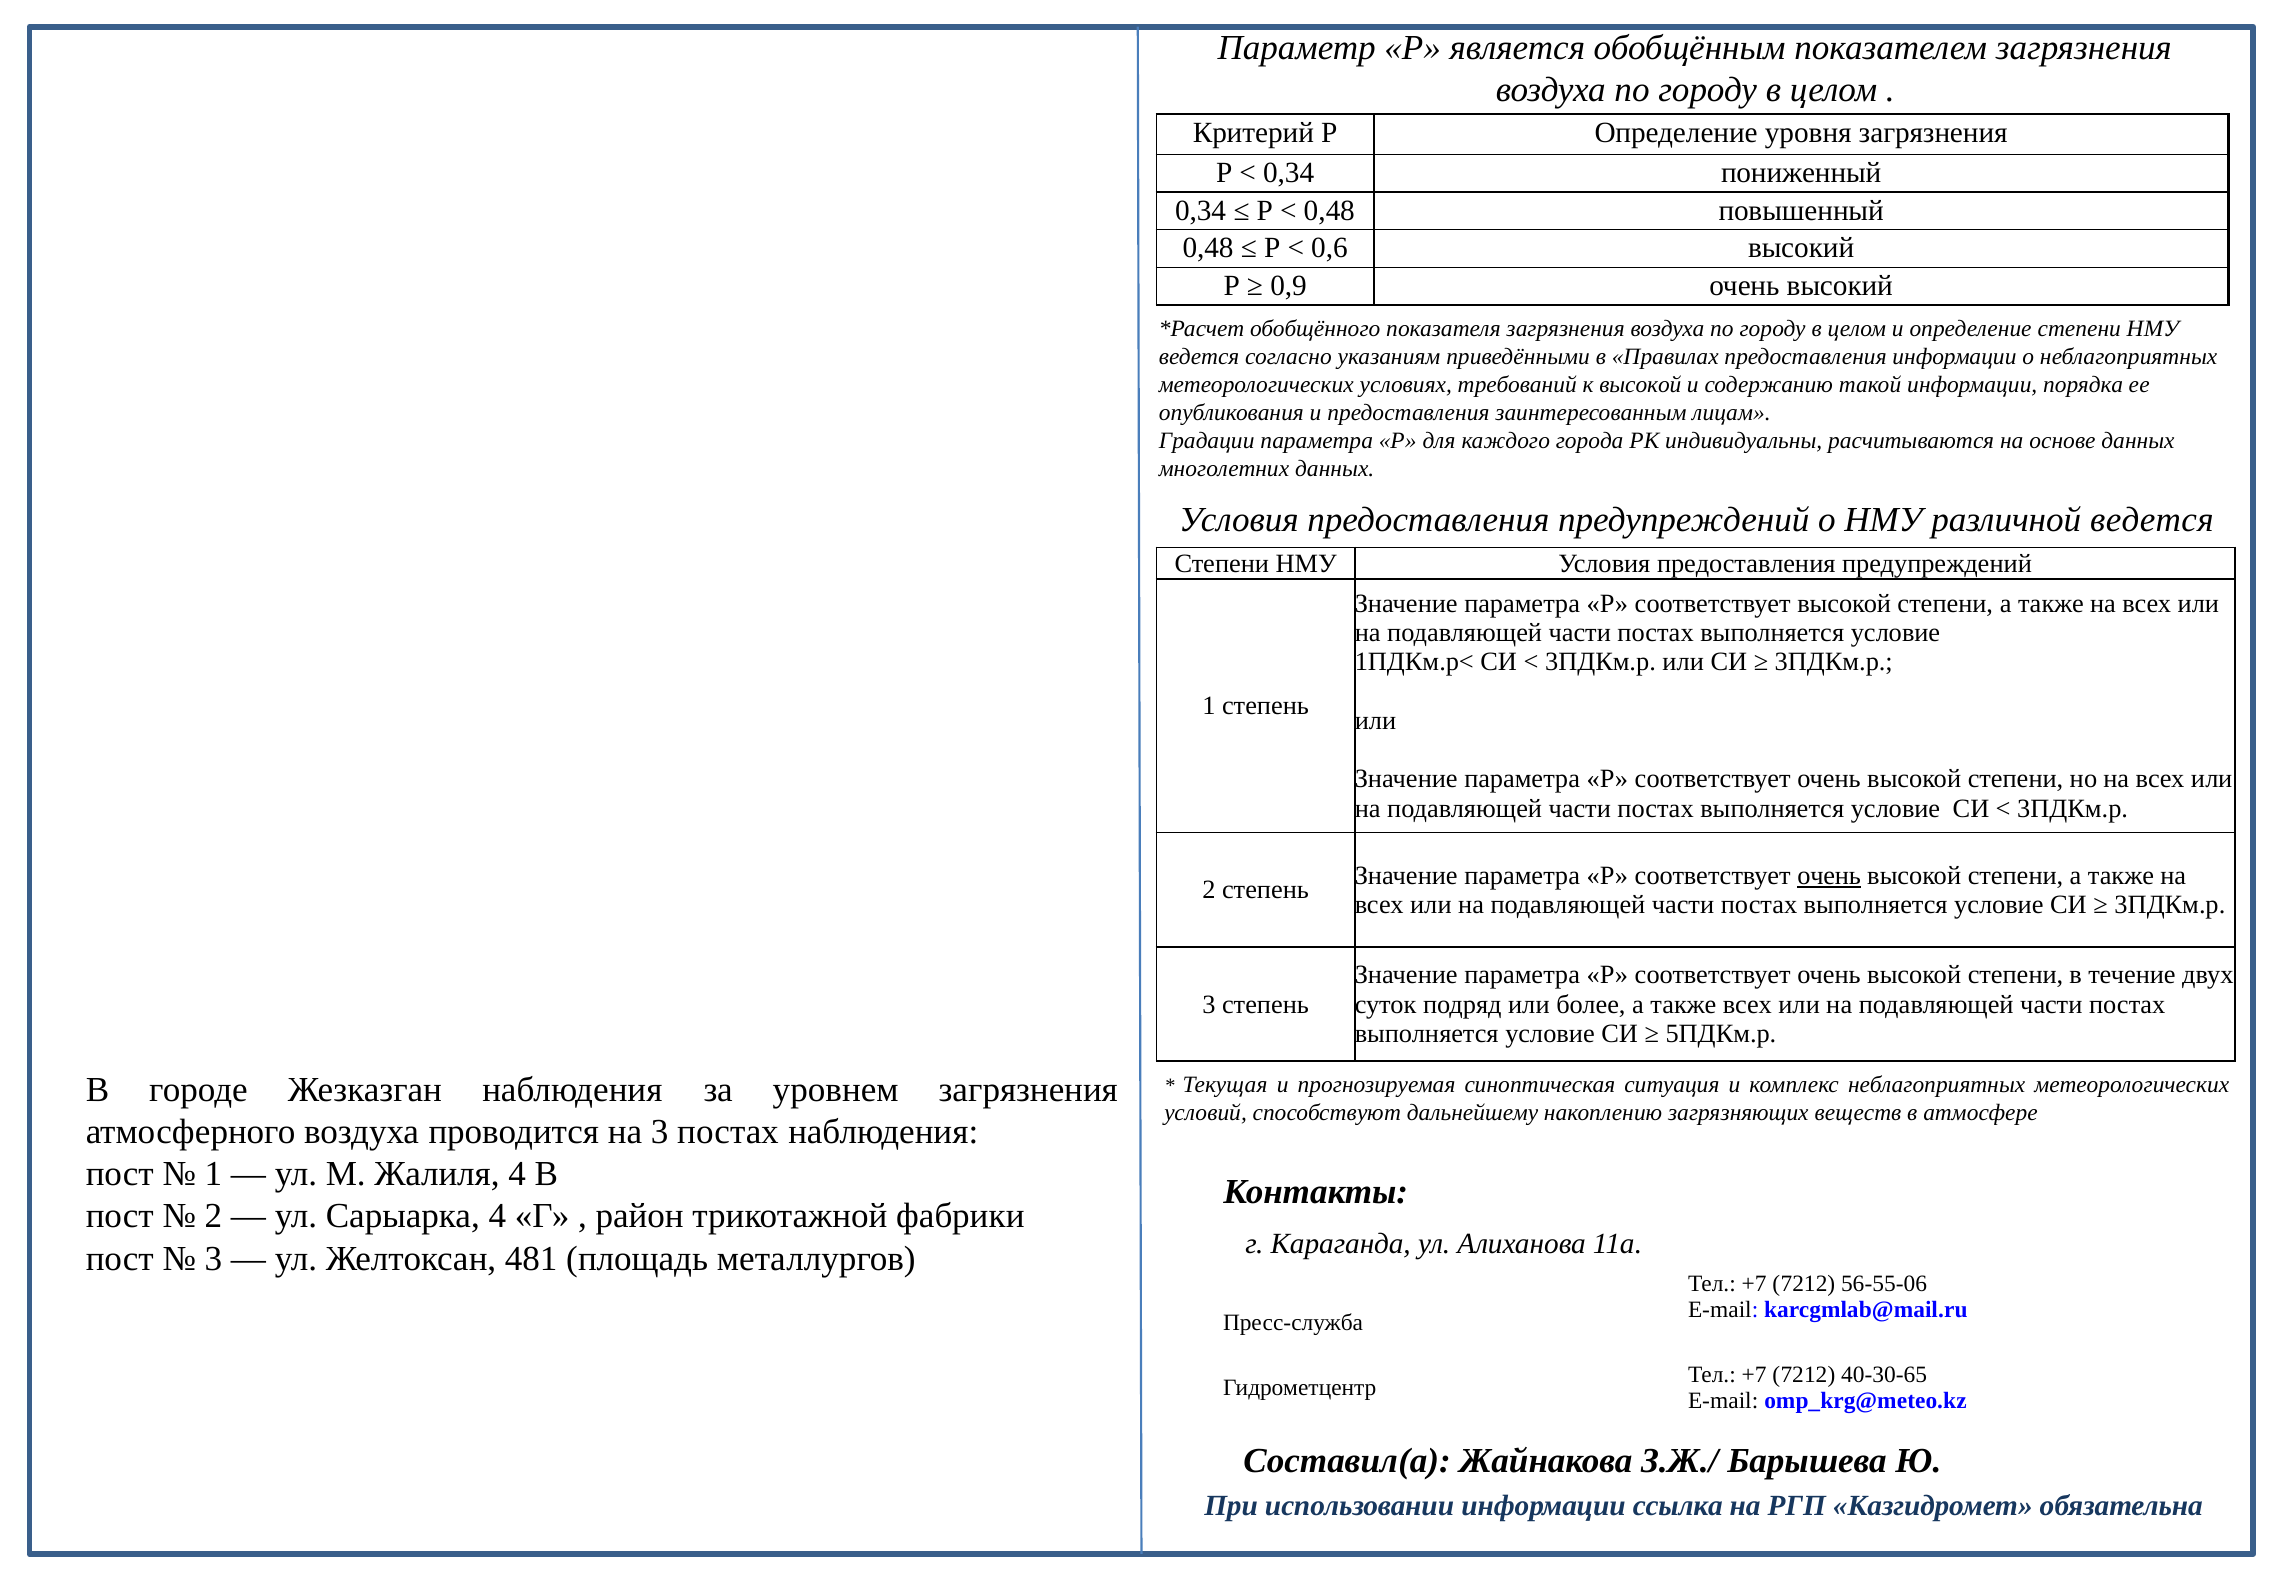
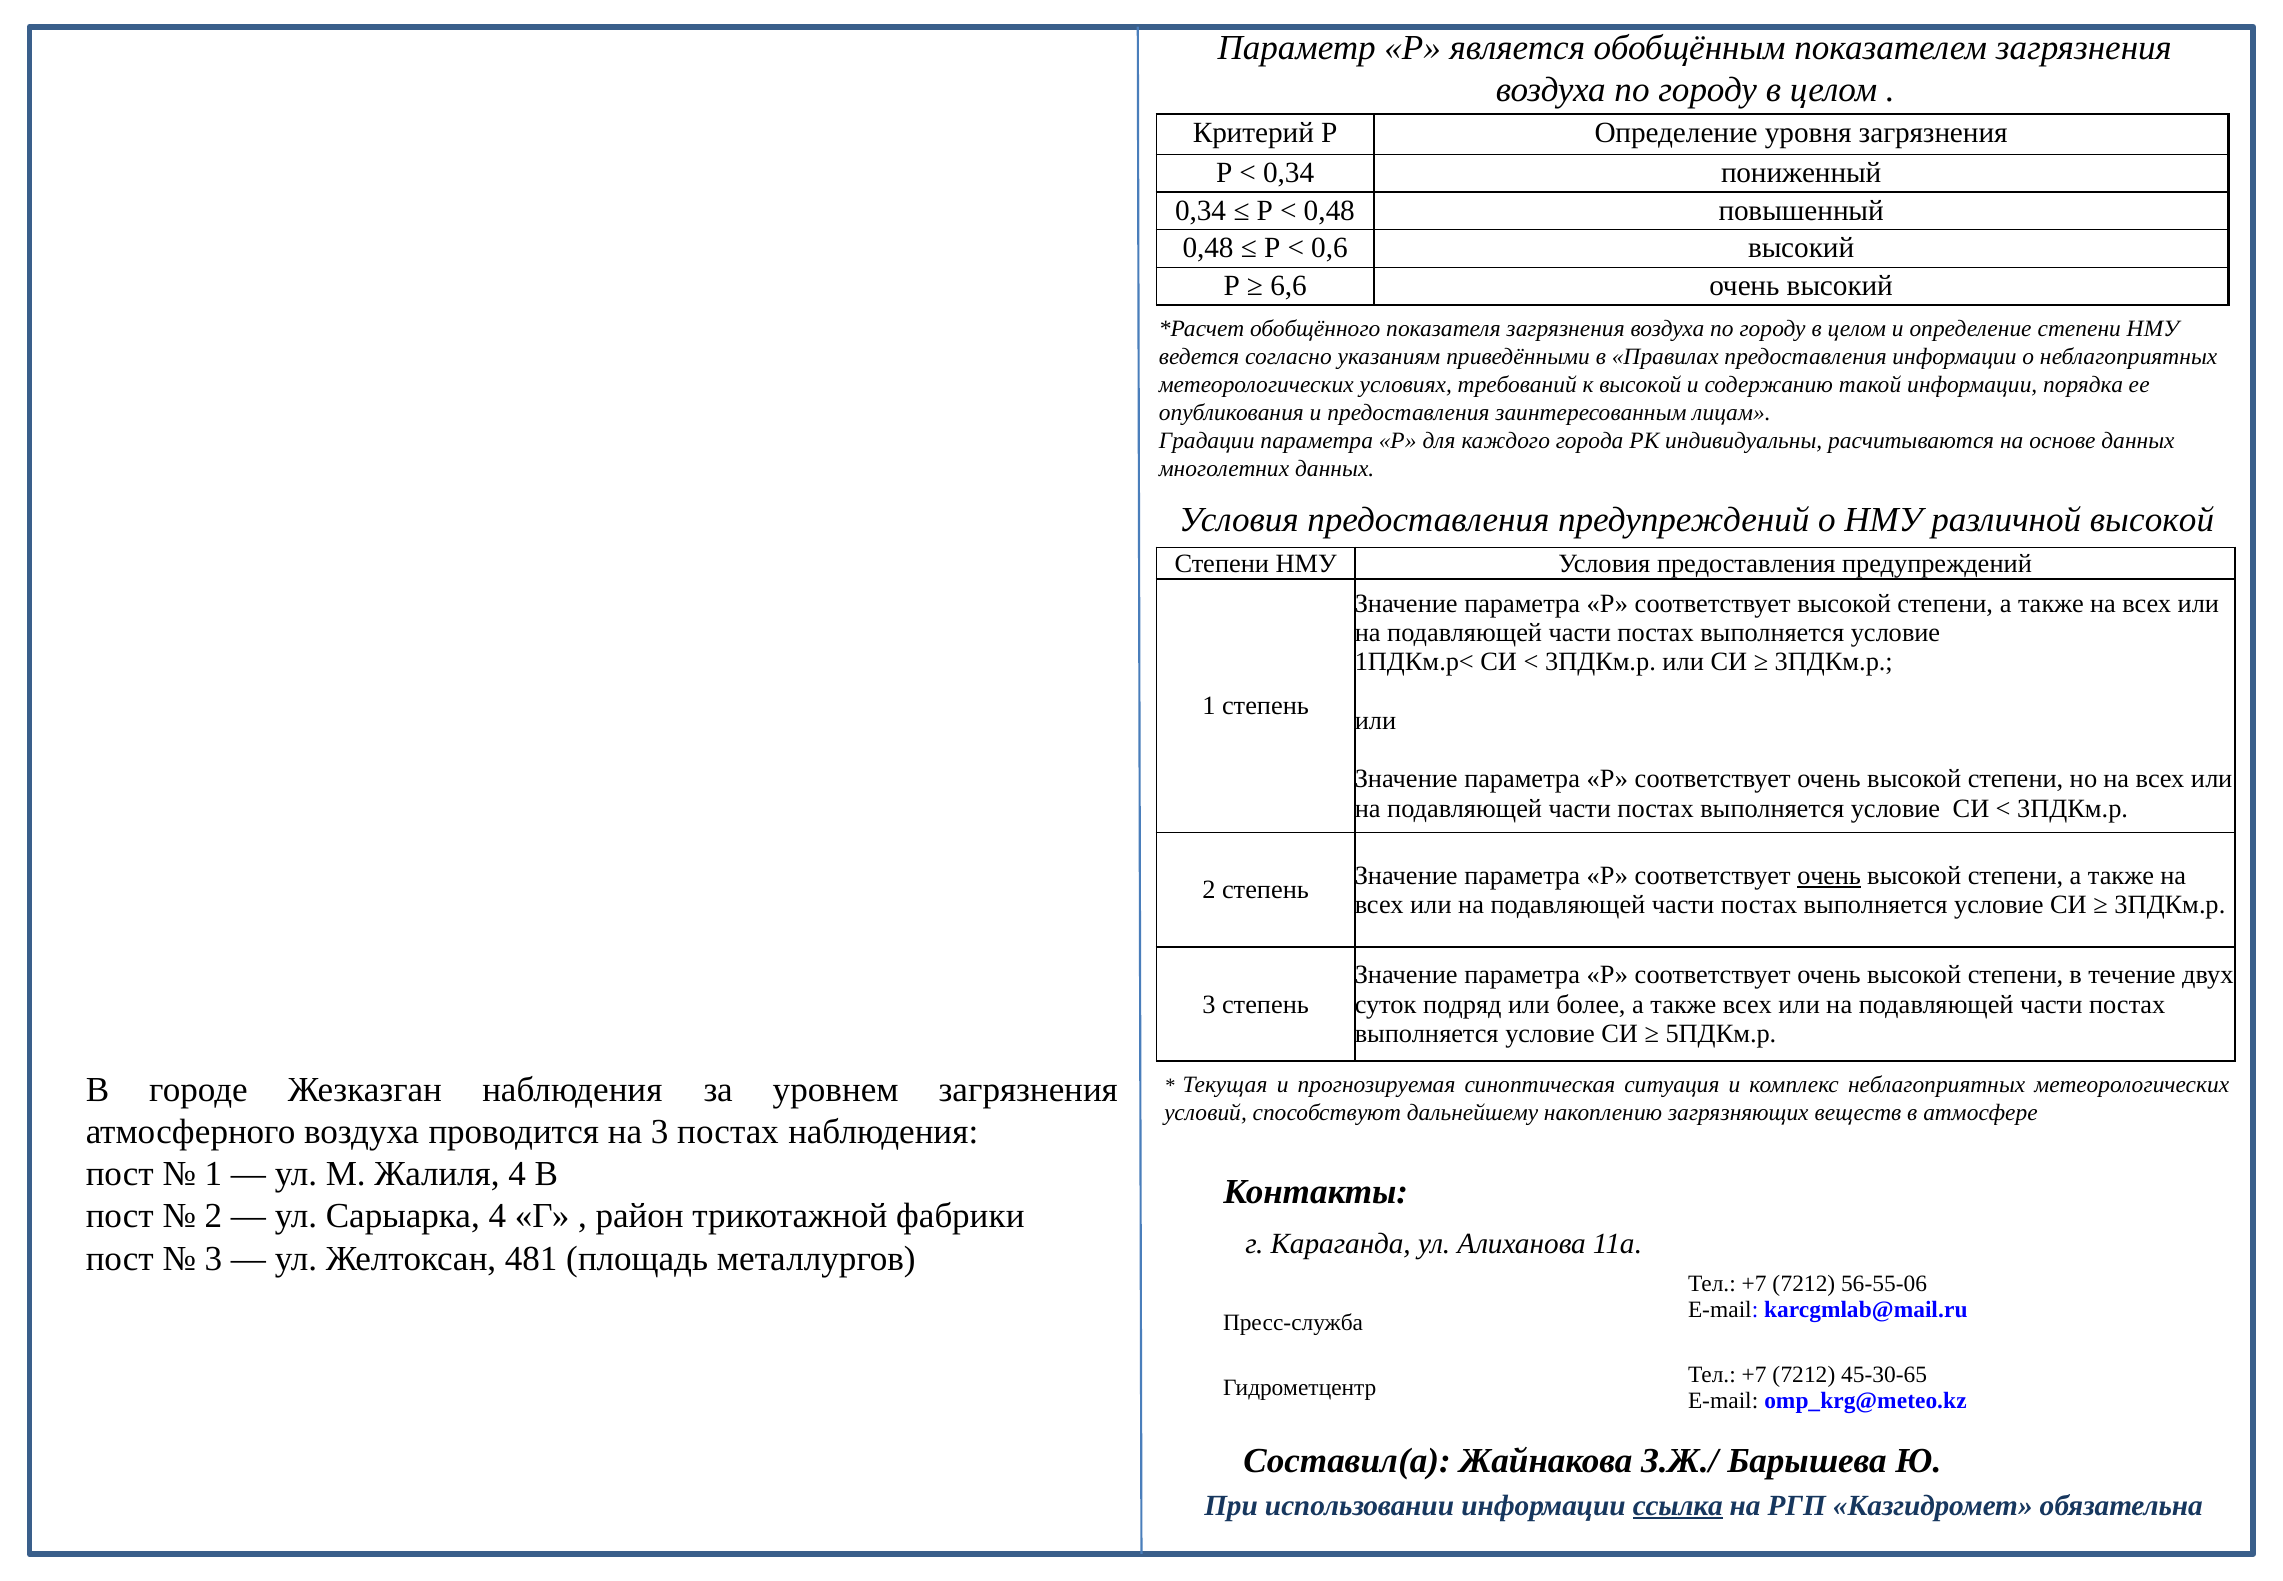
0,9: 0,9 -> 6,6 (1289, 286)
различной ведется: ведется -> высокой (2152, 520)
40-30-65: 40-30-65 -> 45-30-65 (1884, 1375)
ссылка underline: none -> present (1678, 1505)
